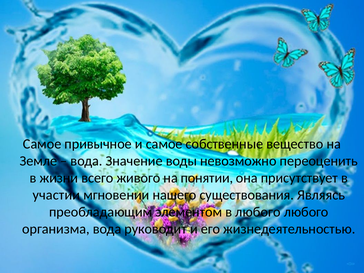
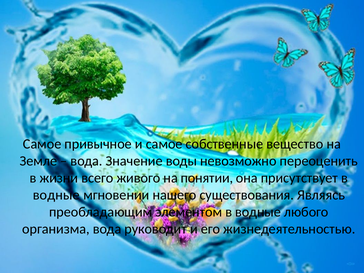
участии: участии -> водные (56, 195)
элементом в любого: любого -> водные (258, 212)
